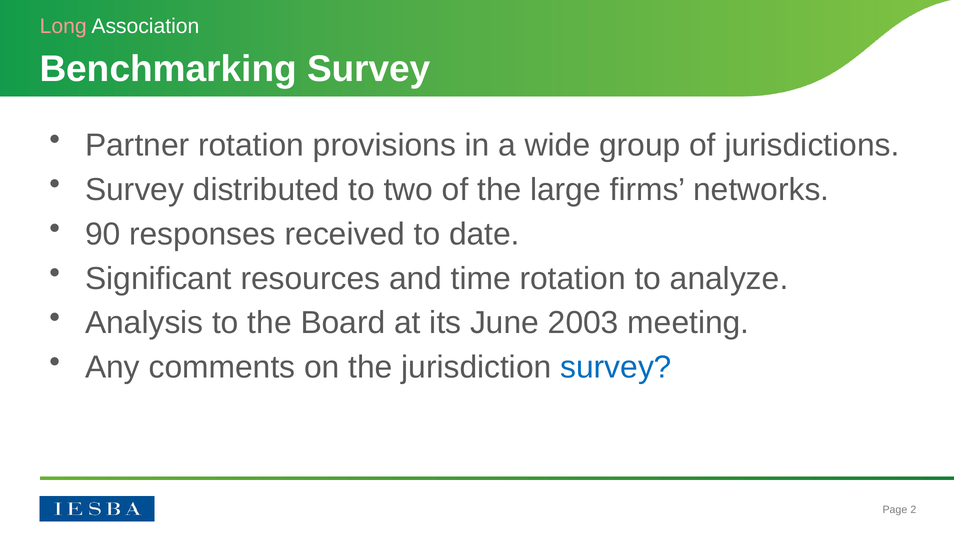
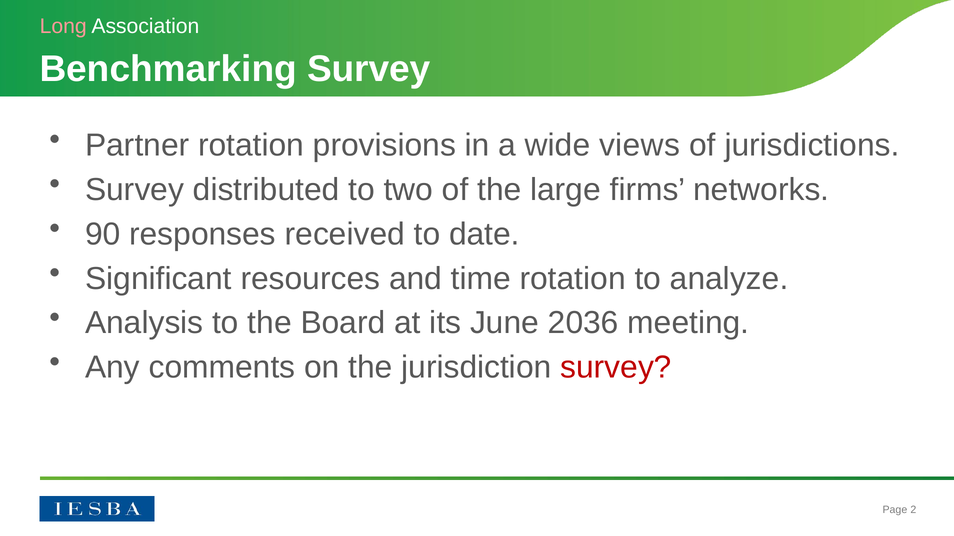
group: group -> views (640, 145)
2003: 2003 -> 2036 (583, 323)
survey colour: blue -> red (616, 368)
